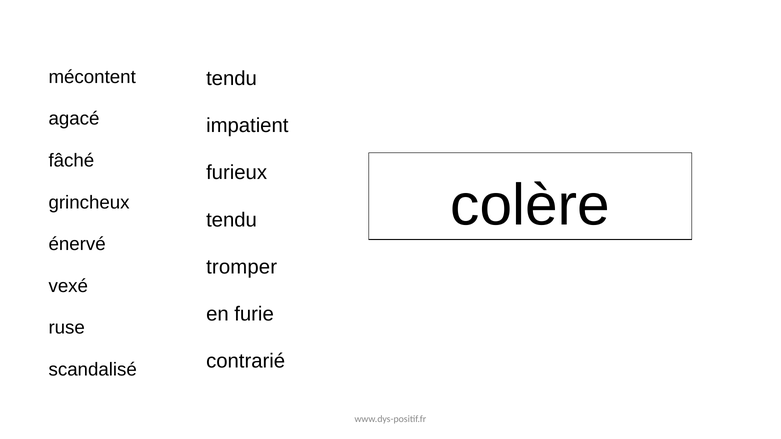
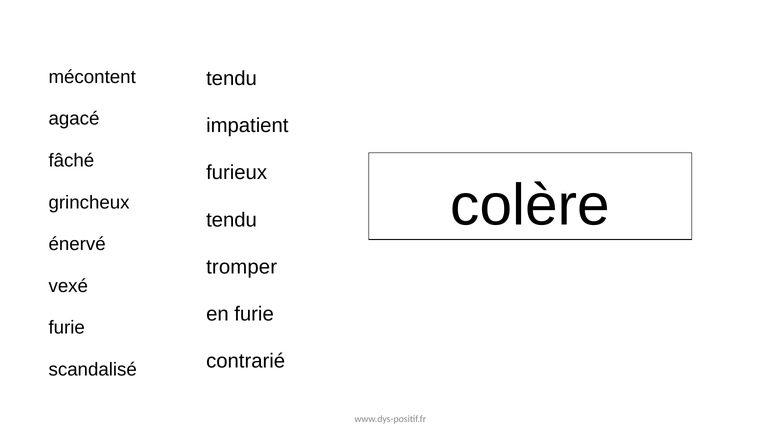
ruse: ruse -> furie (67, 328)
